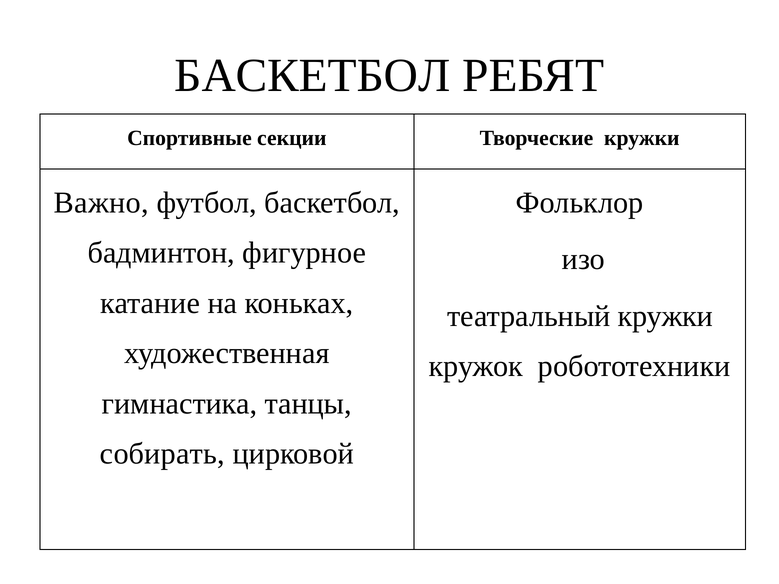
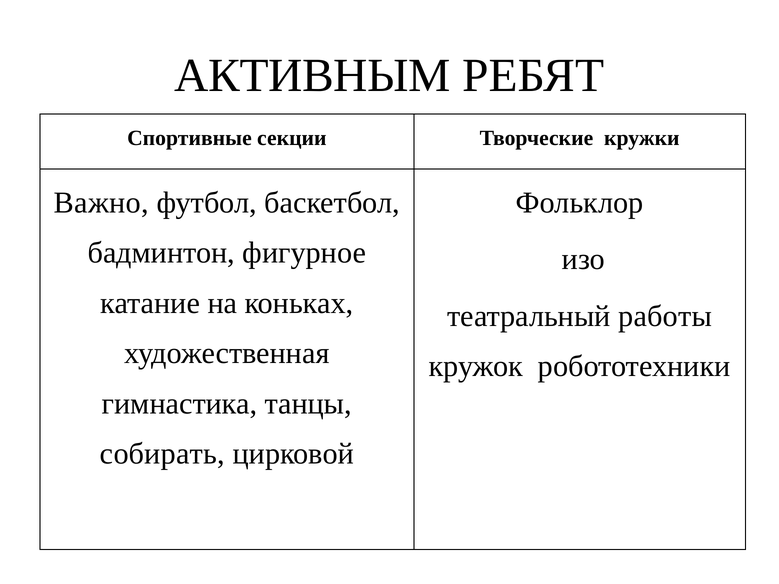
БАСКЕТБОЛ: БАСКЕТБОЛ -> АКТИВНЫМ (312, 75)
театральный кружки: кружки -> работы (665, 316)
